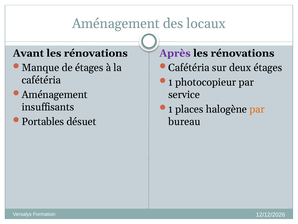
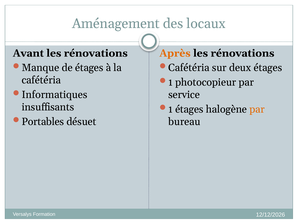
Après colour: purple -> orange (175, 53)
Aménagement: Aménagement -> Informatiques (55, 94)
1 places: places -> étages (189, 109)
